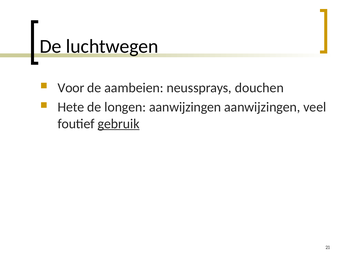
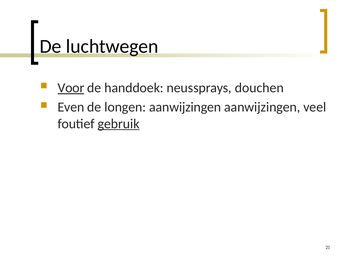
Voor underline: none -> present (71, 88)
aambeien: aambeien -> handdoek (134, 88)
Hete: Hete -> Even (71, 107)
